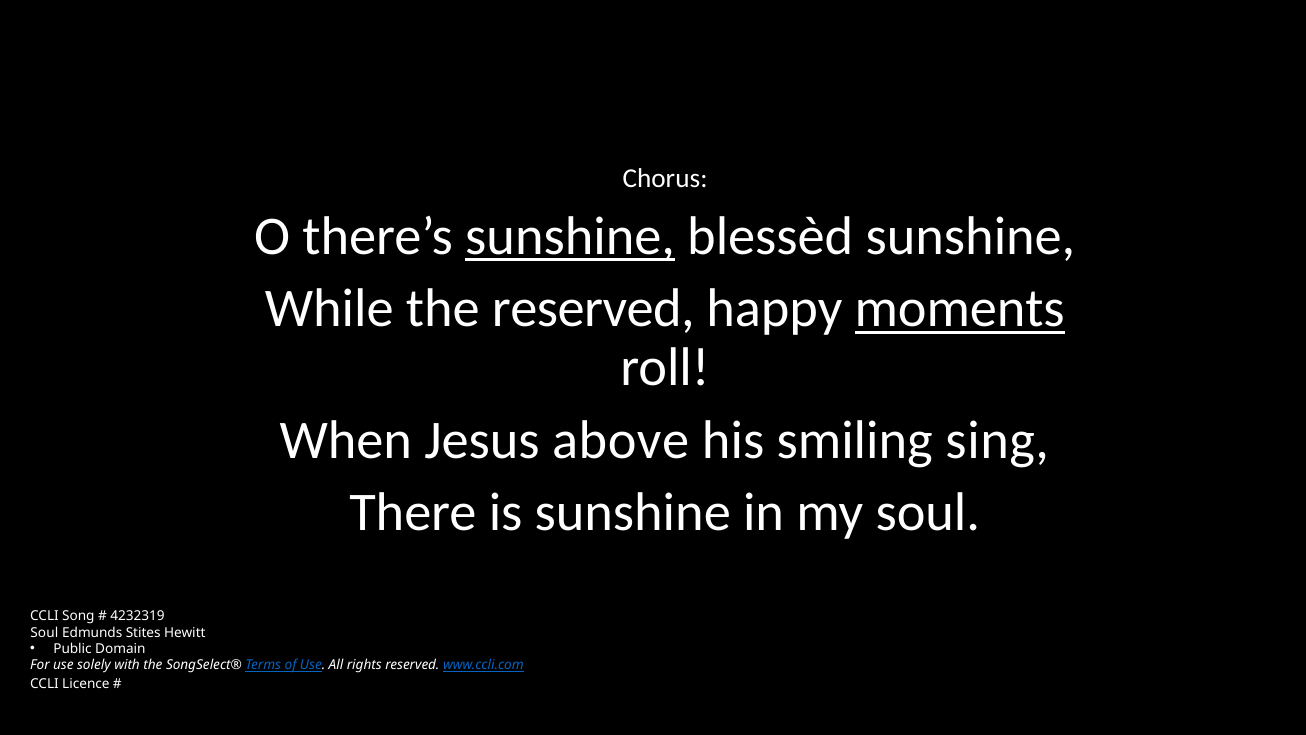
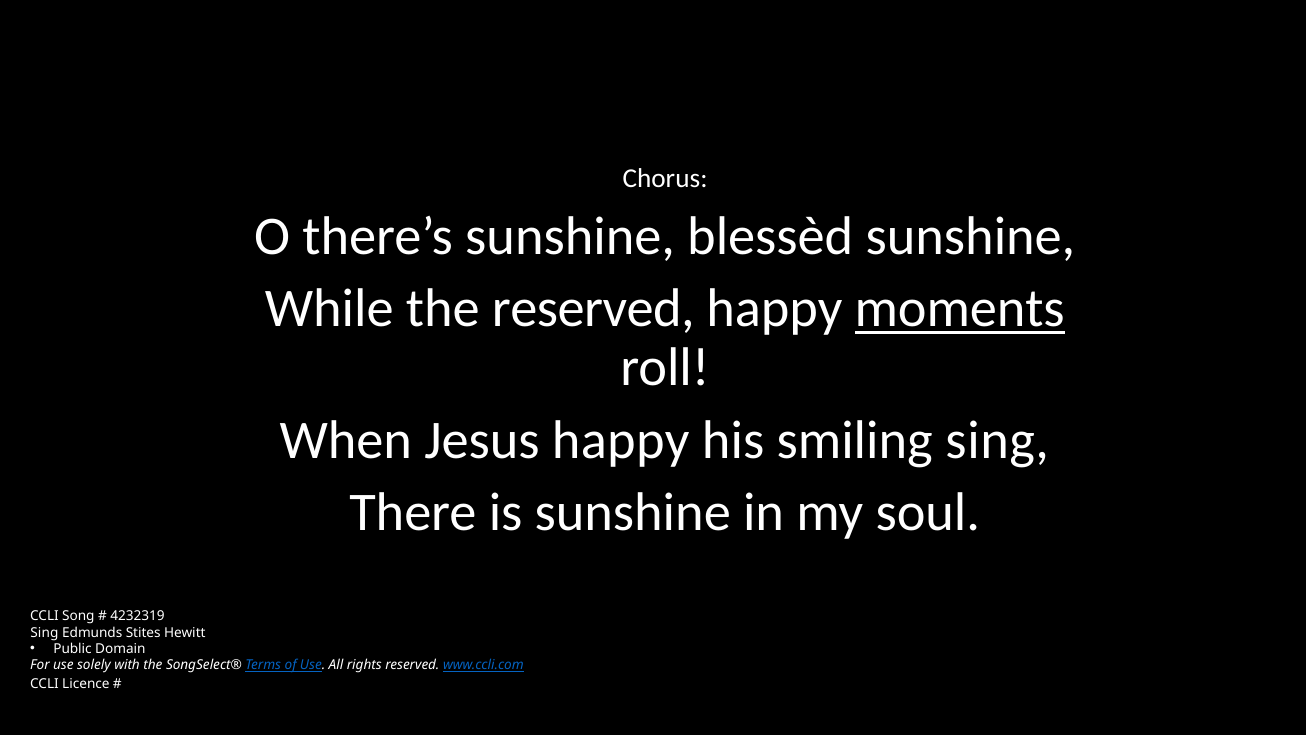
sunshine underline: present -> none (570, 236)
Jesus above: above -> happy (621, 440)
Soul: Soul -> Sing (44, 632)
